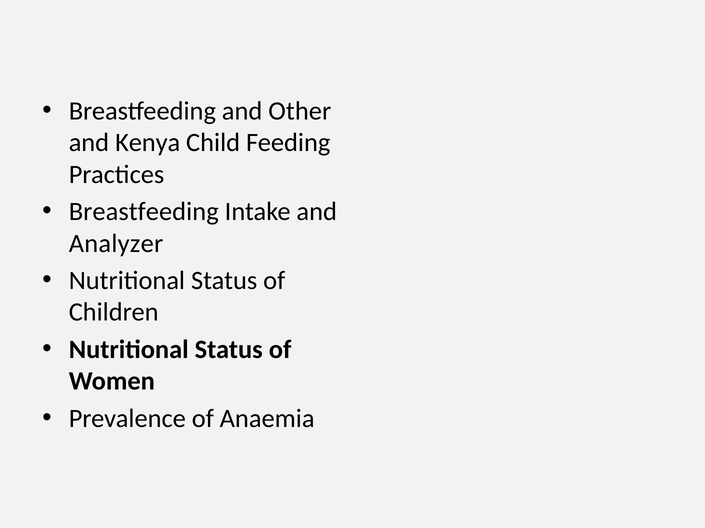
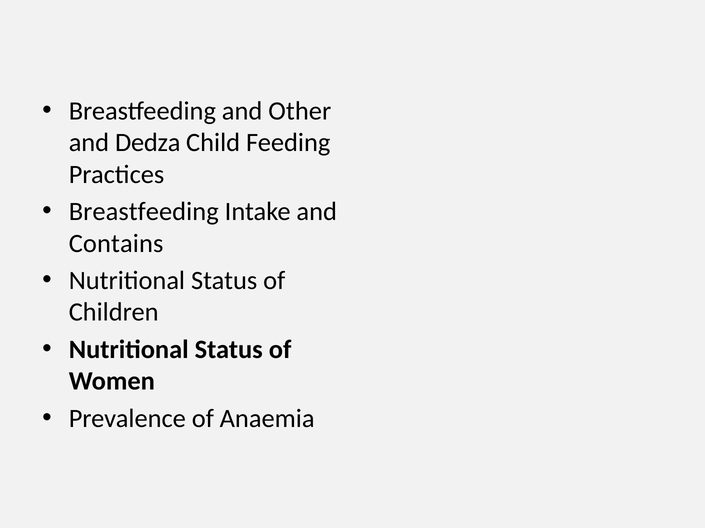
Kenya: Kenya -> Dedza (148, 143)
Analyzer: Analyzer -> Contains (116, 244)
